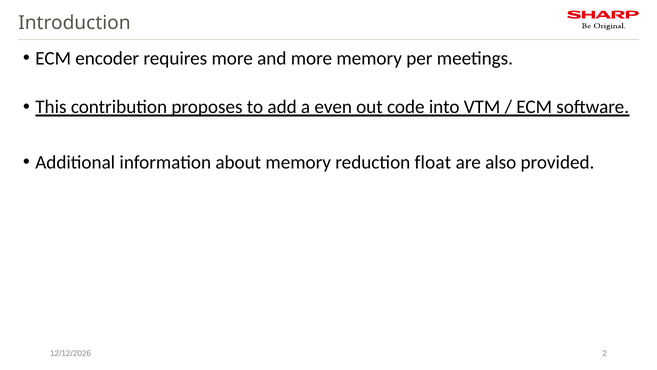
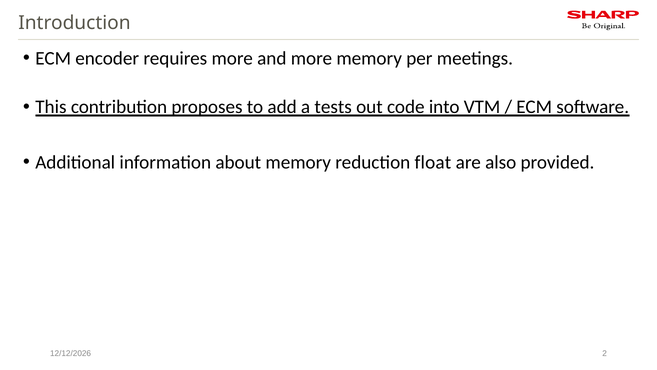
even: even -> tests (333, 107)
